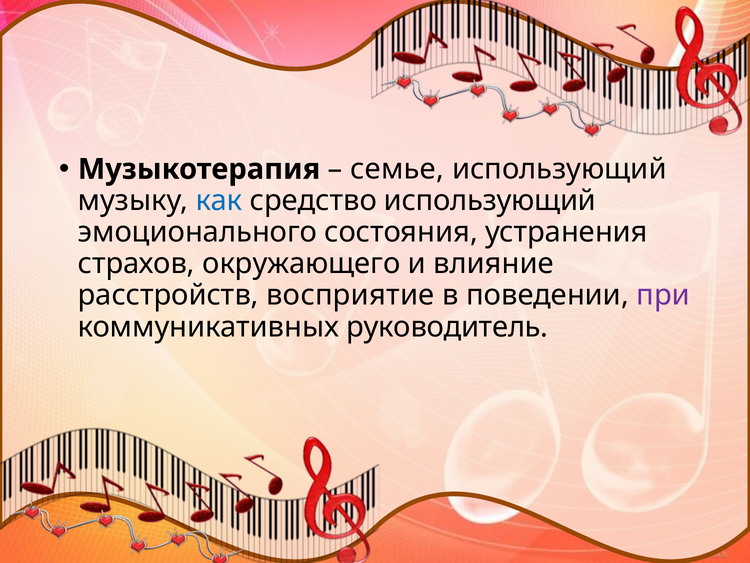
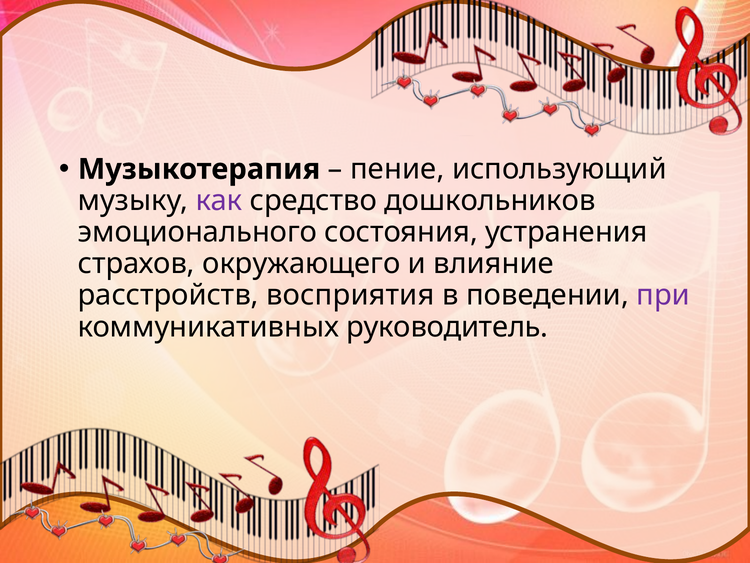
семье: семье -> пение (397, 169)
как colour: blue -> purple (219, 201)
средство использующий: использующий -> дошкольников (490, 201)
восприятие: восприятие -> восприятия (350, 295)
